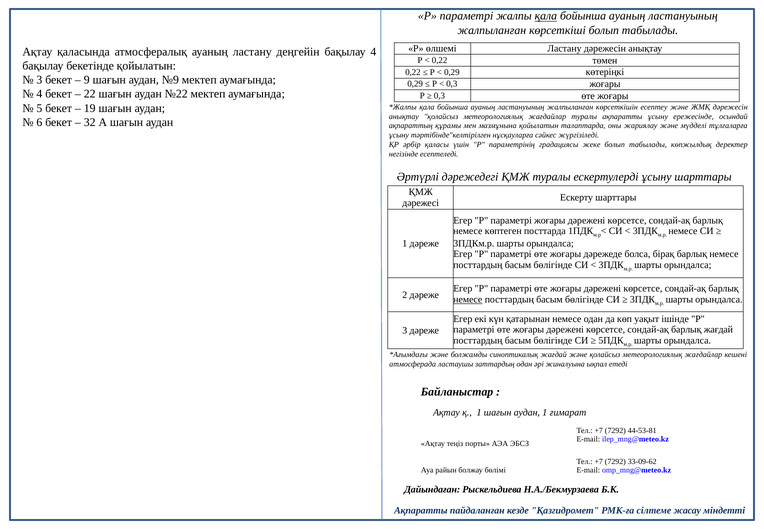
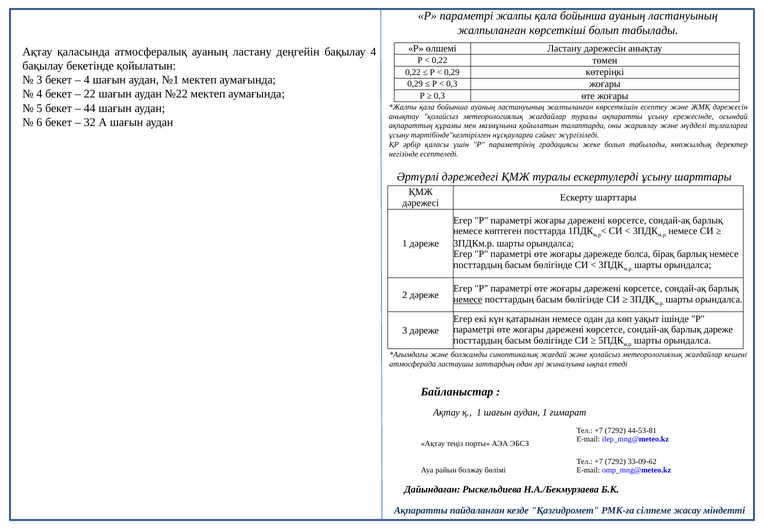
қала underline: present -> none (546, 16)
9: 9 -> 4 (87, 80)
№9: №9 -> №1 (170, 80)
19: 19 -> 44 (90, 108)
барлық жағдай: жағдай -> дәреже (718, 330)
